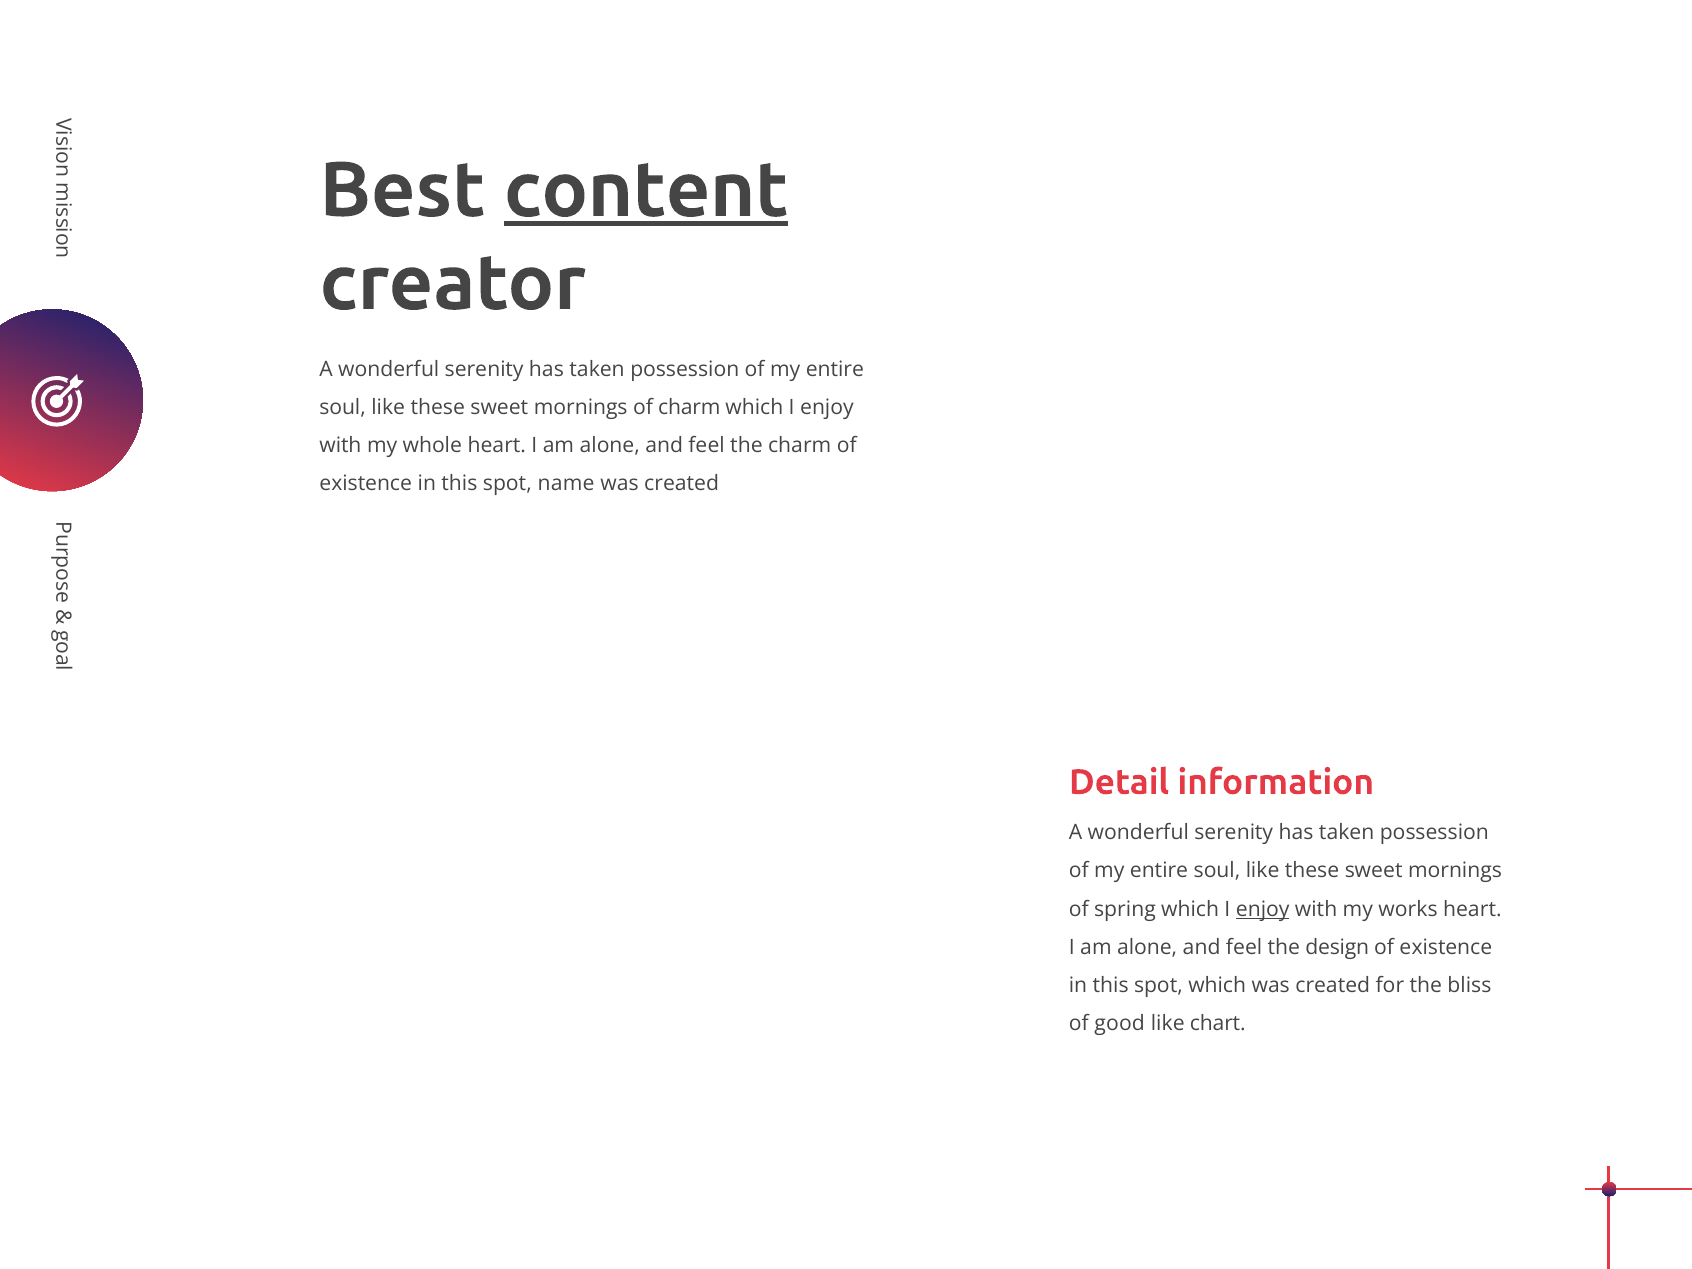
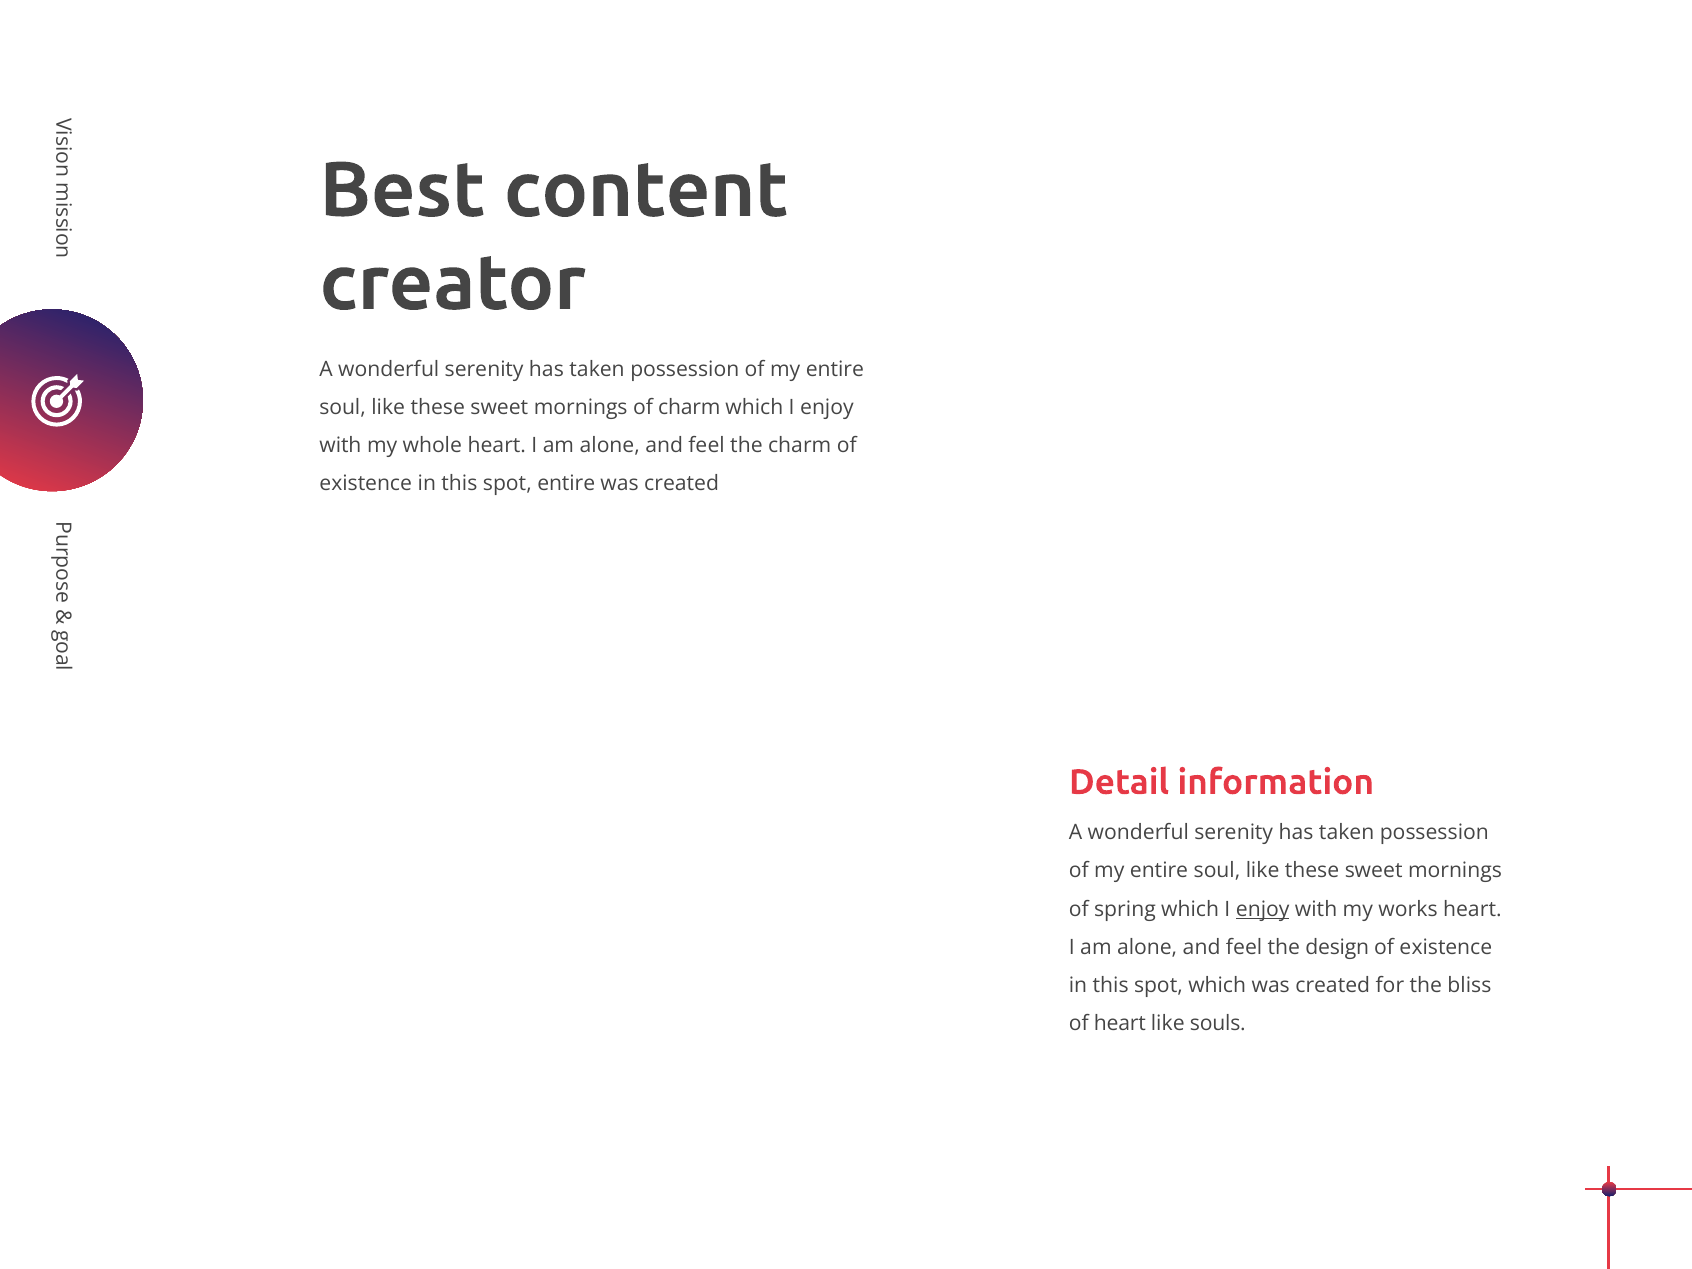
content underline: present -> none (646, 190)
spot name: name -> entire (566, 484)
of good: good -> heart (1120, 1024)
chart: chart -> souls (1218, 1024)
